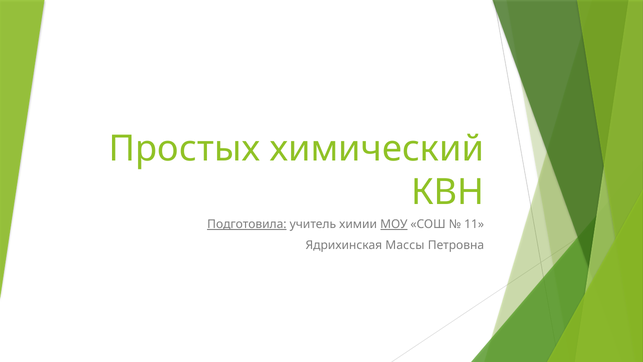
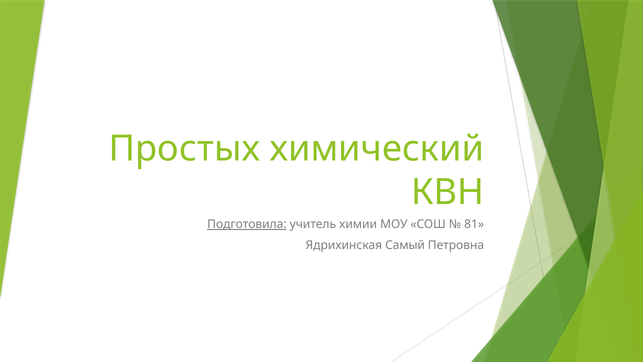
МОУ underline: present -> none (394, 224)
11: 11 -> 81 (474, 224)
Массы: Массы -> Самый (405, 245)
